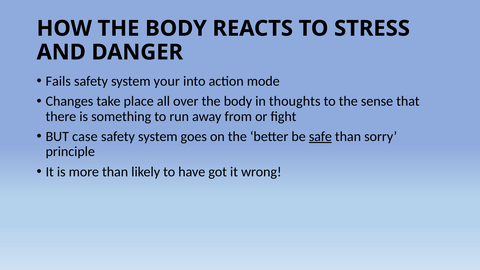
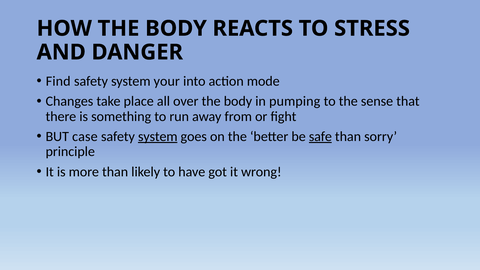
Fails: Fails -> Find (58, 81)
thoughts: thoughts -> pumping (295, 101)
system underline: none -> present (158, 137)
